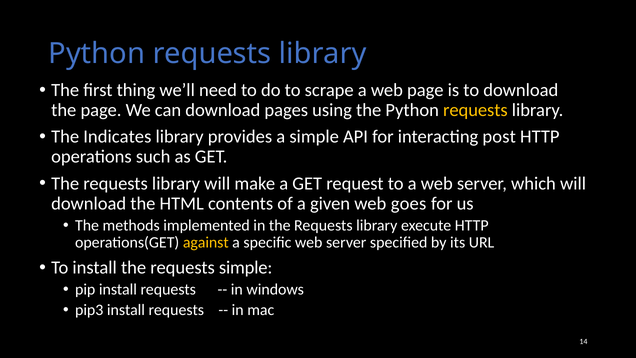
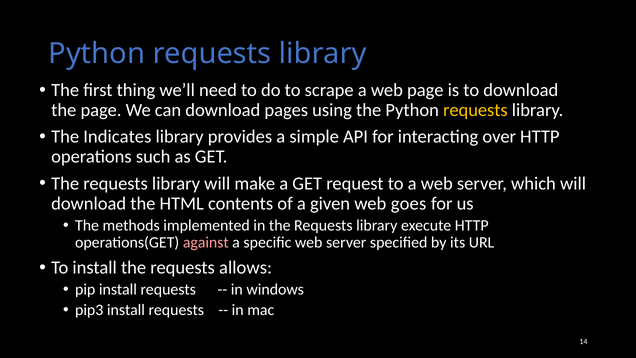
post: post -> over (499, 137)
against colour: yellow -> pink (206, 242)
requests simple: simple -> allows (246, 268)
